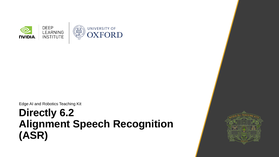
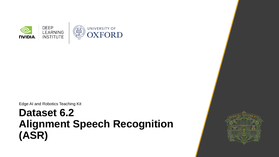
Directly: Directly -> Dataset (38, 113)
